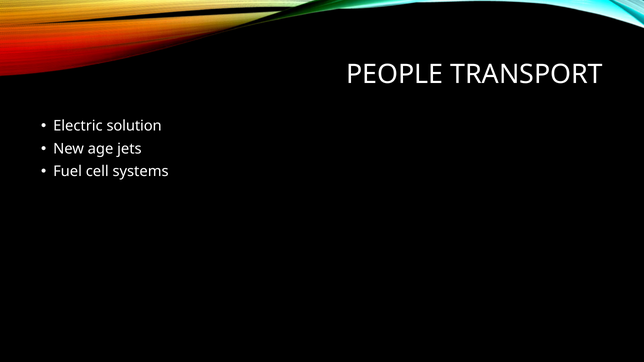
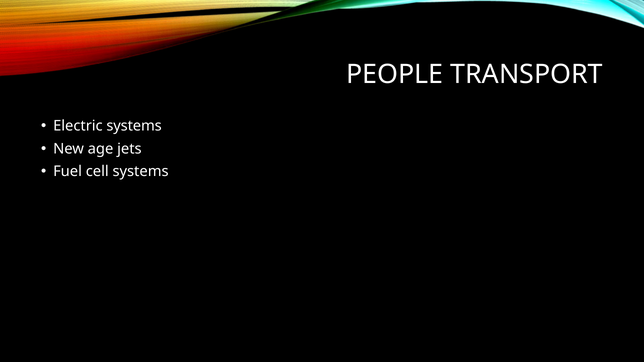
Electric solution: solution -> systems (134, 126)
